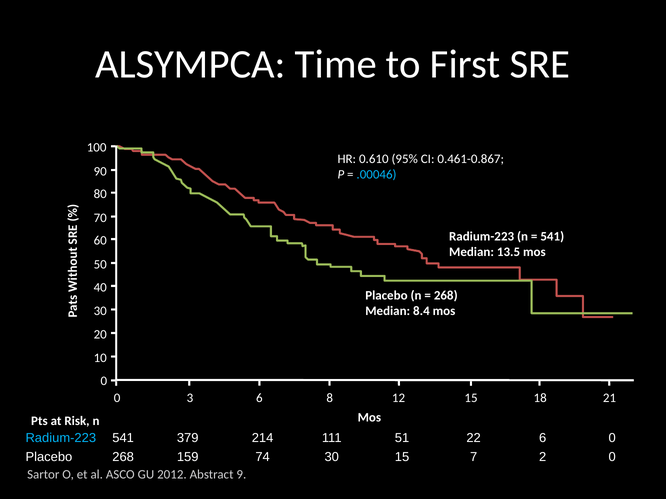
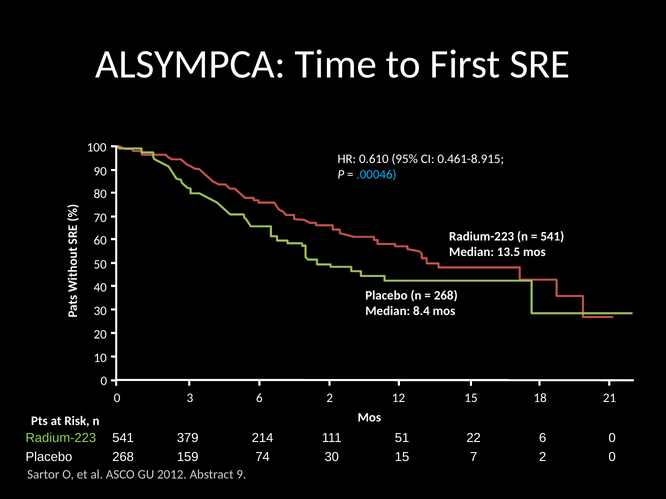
0.461-0.867: 0.461-0.867 -> 0.461-8.915 (471, 159)
6 8: 8 -> 2 (330, 398)
Radium-223 colour: light blue -> light green (61, 439)
